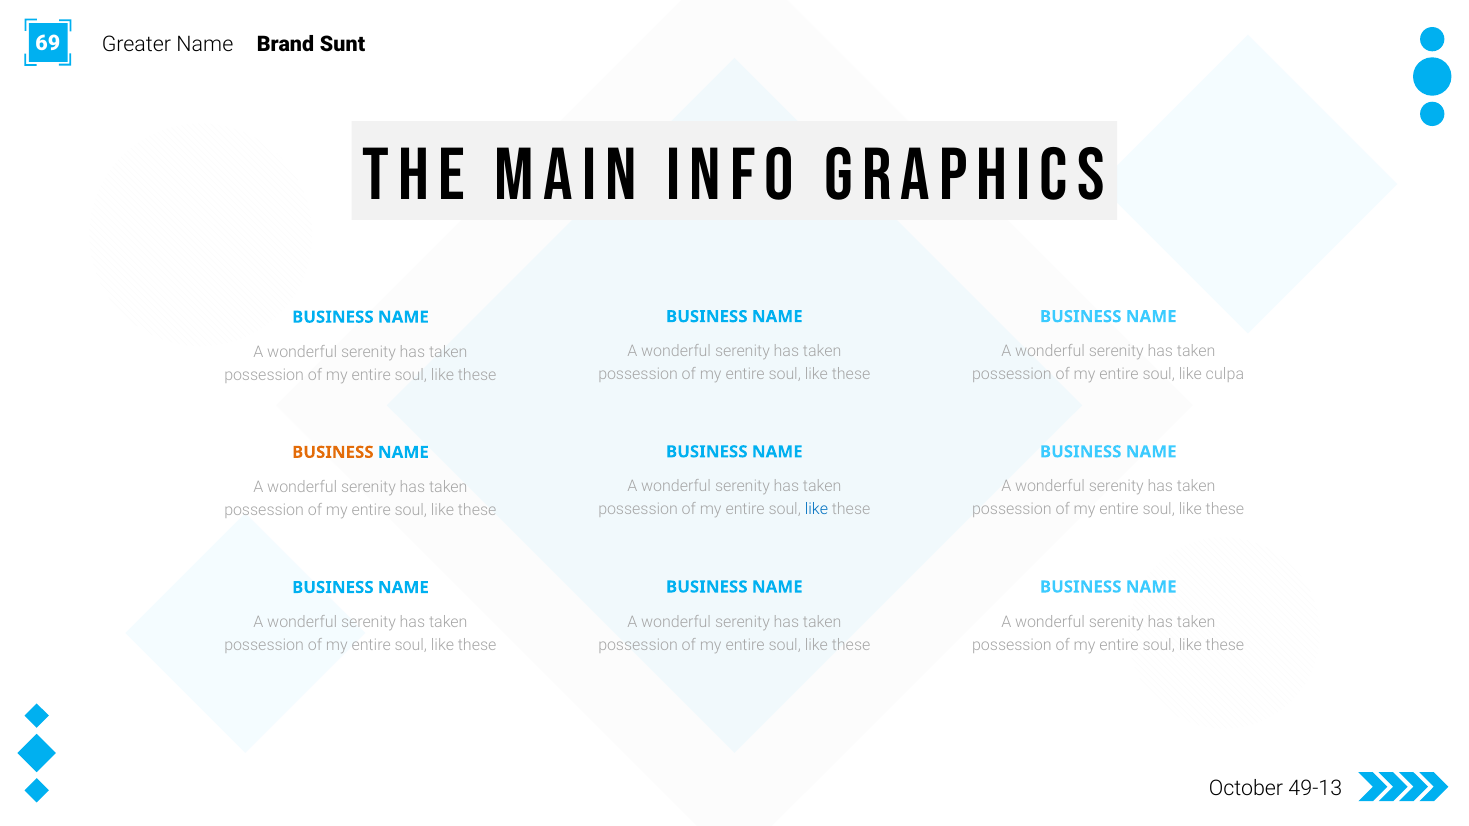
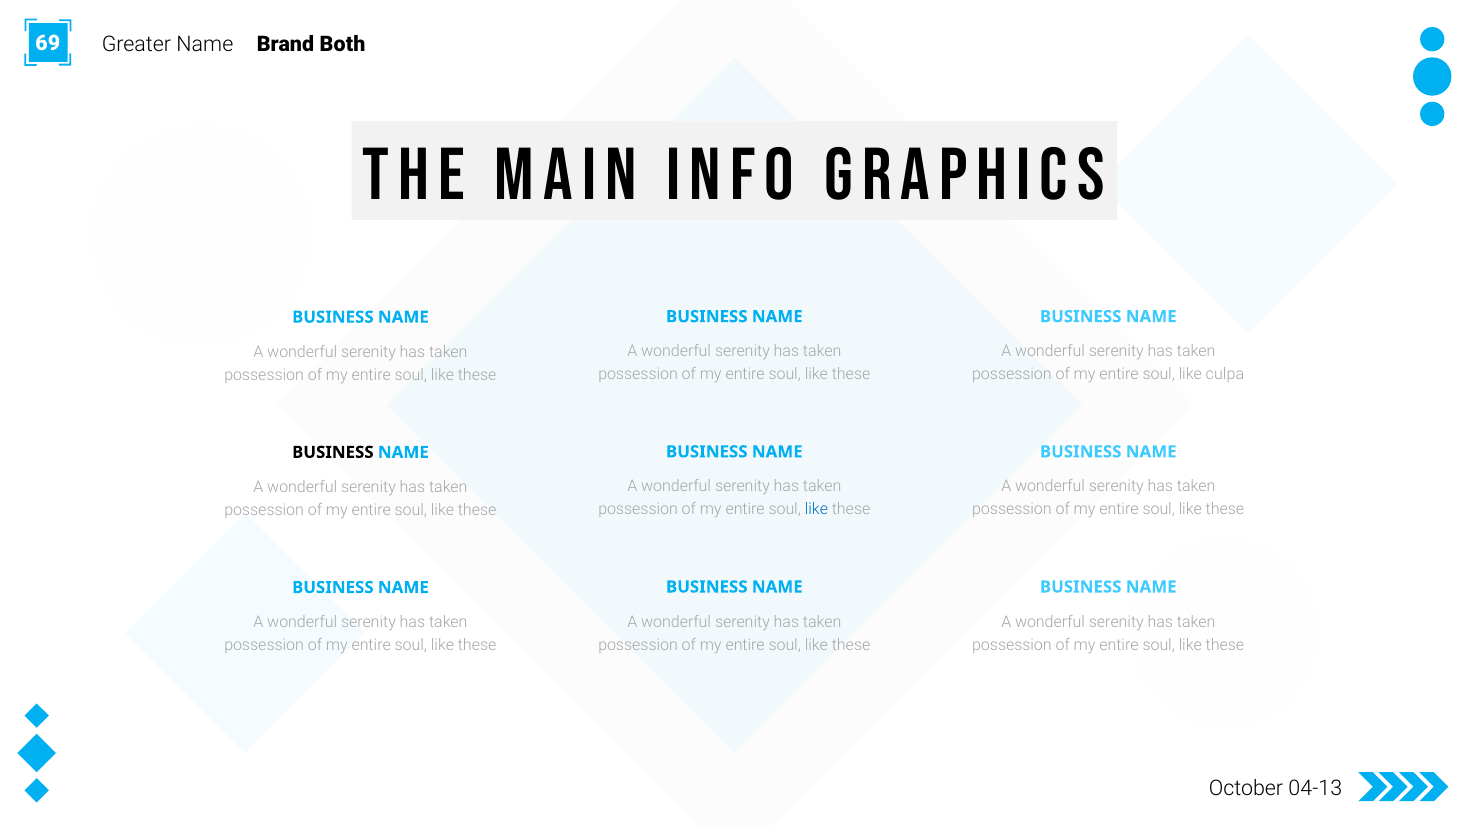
Sunt: Sunt -> Both (343, 45)
BUSINESS colour: orange -> black (333, 452)
49-13: 49-13 -> 04-13 (1315, 789)
